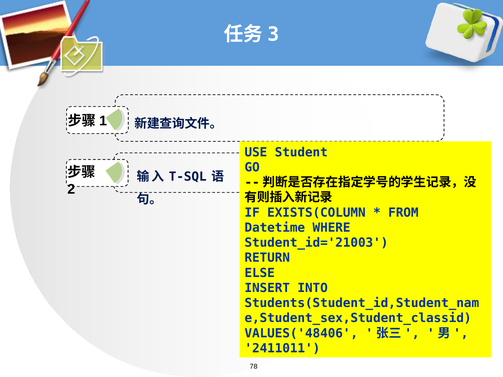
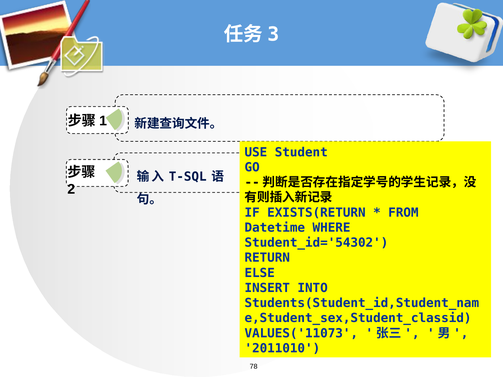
EXISTS(COLUMN: EXISTS(COLUMN -> EXISTS(RETURN (316, 213)
Student_id='21003: Student_id='21003 -> Student_id='54302 (316, 243)
VALUES('48406: VALUES('48406 -> VALUES('11073 (301, 333)
2411011: 2411011 -> 2011010 (282, 349)
